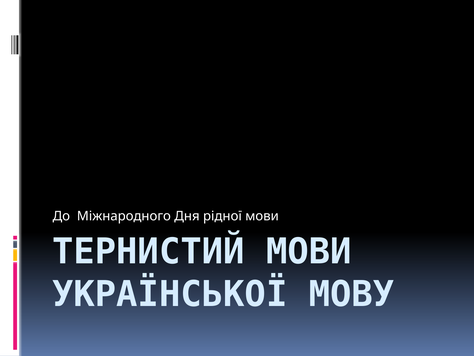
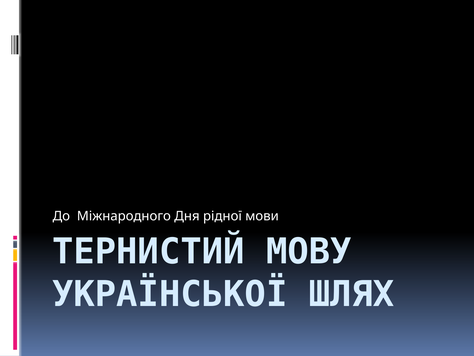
ТЕРНИСТИЙ МОВИ: МОВИ -> МОВУ (309, 251)
МОВУ: МОВУ -> ШЛЯХ (352, 294)
